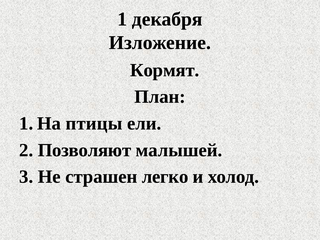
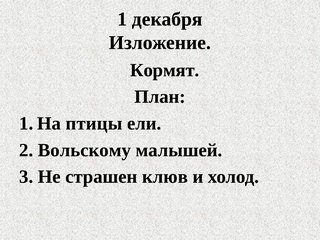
Позволяют: Позволяют -> Вольскому (84, 150)
легко: легко -> клюв (165, 177)
